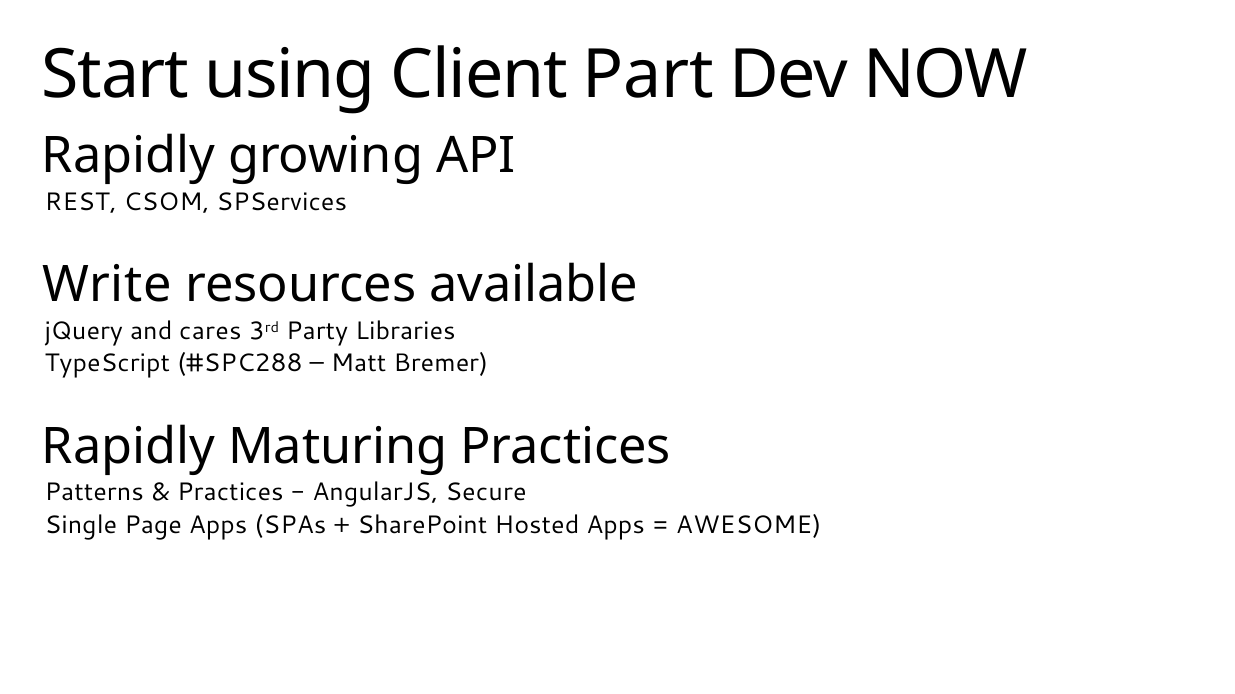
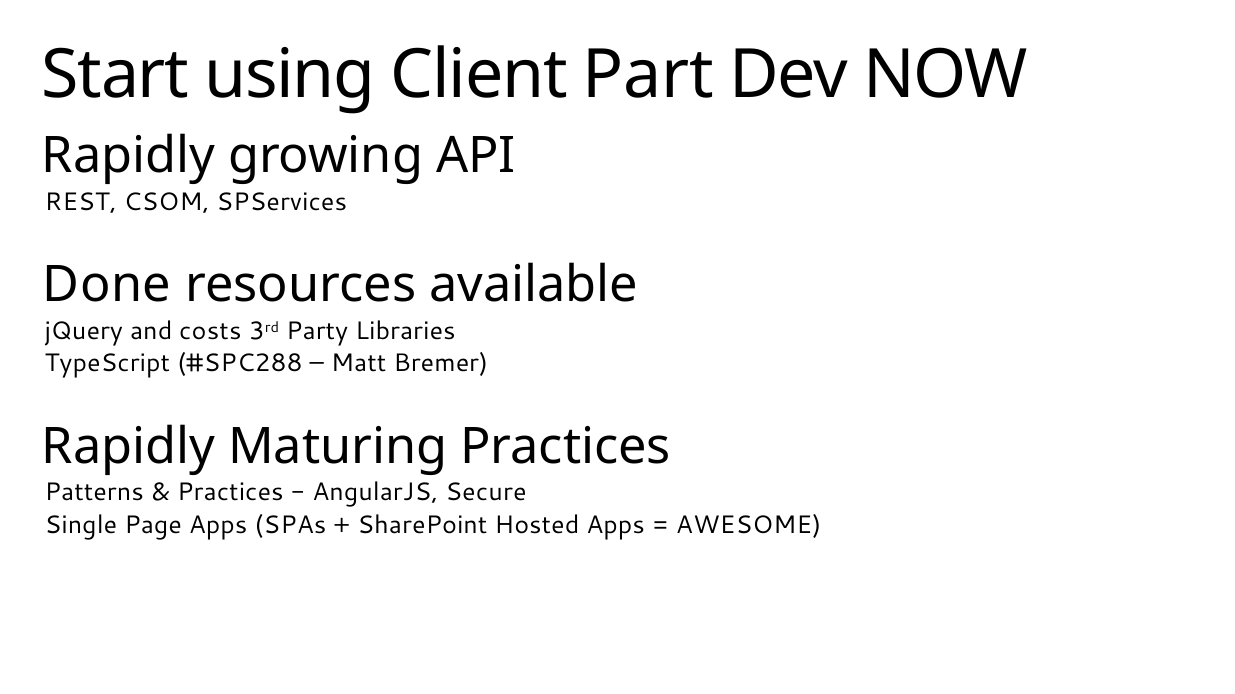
Write: Write -> Done (107, 286)
cares: cares -> costs (210, 332)
